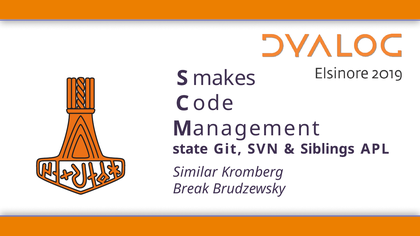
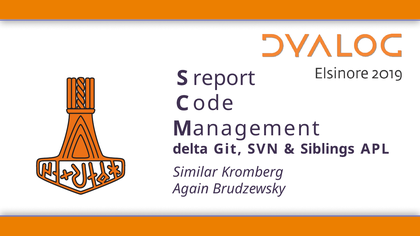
makes: makes -> report (224, 78)
state: state -> delta (190, 149)
Break: Break -> Again (191, 189)
